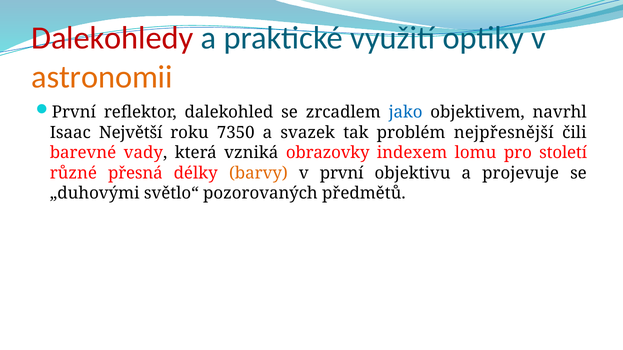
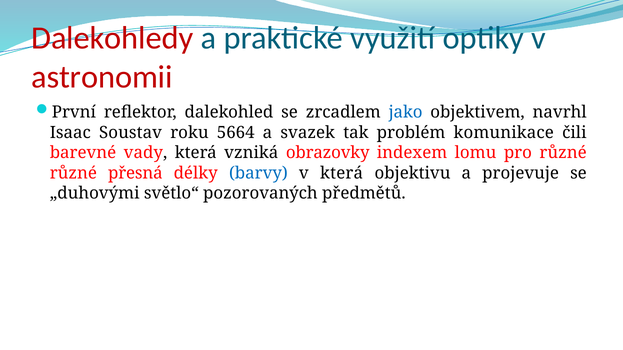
astronomii colour: orange -> red (102, 77)
Největší: Největší -> Soustav (131, 133)
7350: 7350 -> 5664 (236, 133)
nejpřesnější: nejpřesnější -> komunikace (504, 133)
pro století: století -> různé (563, 153)
barvy colour: orange -> blue (258, 173)
v první: první -> která (342, 173)
